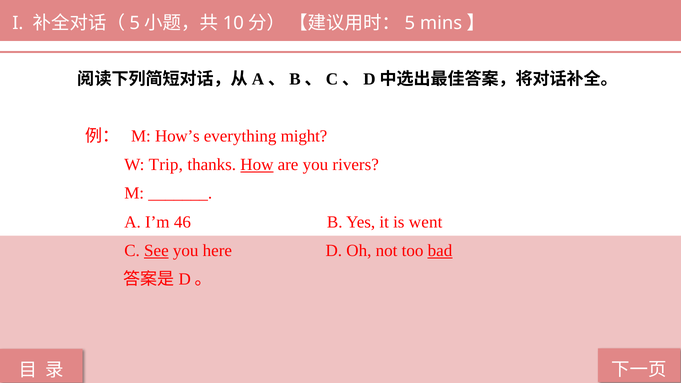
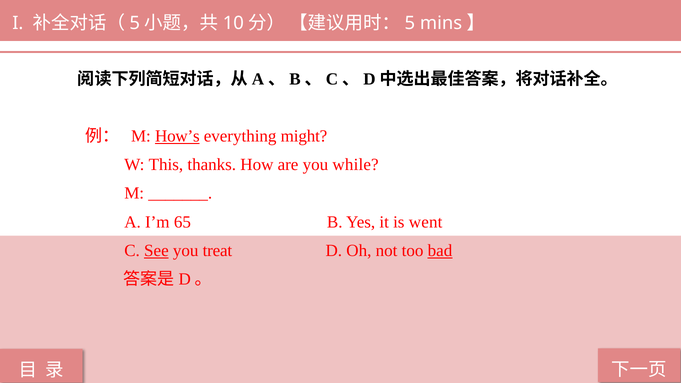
How’s underline: none -> present (177, 136)
Trip: Trip -> This (166, 165)
How underline: present -> none (257, 165)
rivers: rivers -> while (356, 165)
46: 46 -> 65 (182, 222)
here: here -> treat (217, 251)
